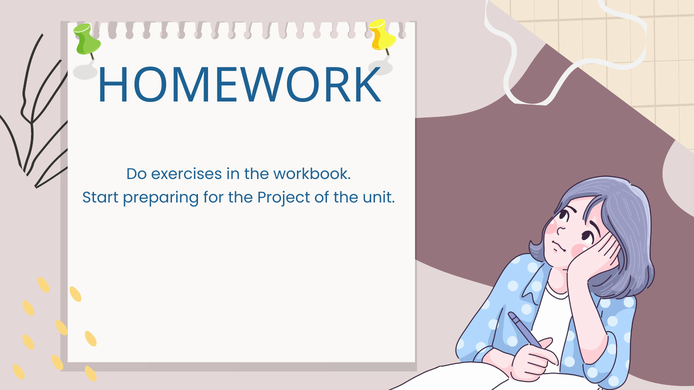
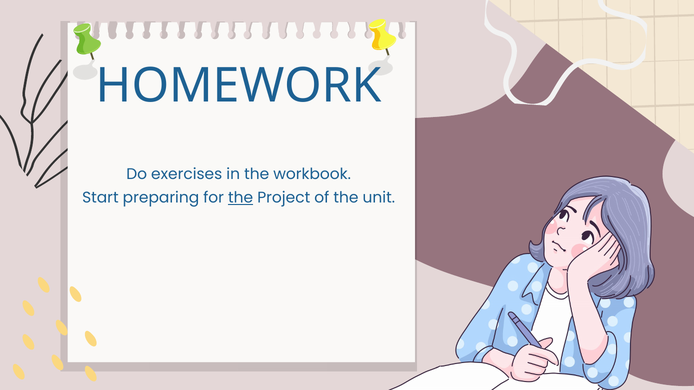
the underline: none -> present (241, 198)
